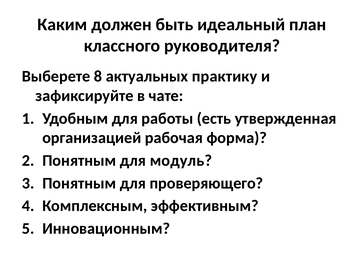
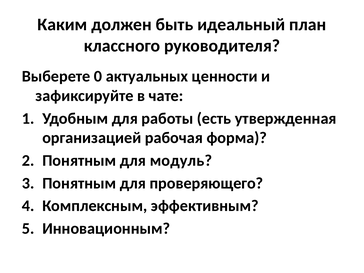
8: 8 -> 0 (98, 76)
практику: практику -> ценности (225, 76)
